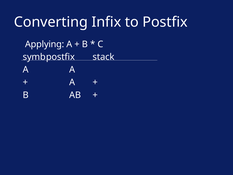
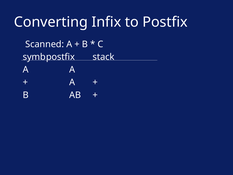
Applying: Applying -> Scanned (45, 44)
